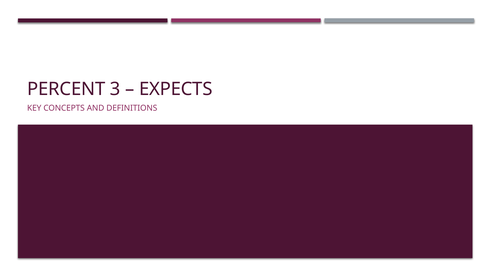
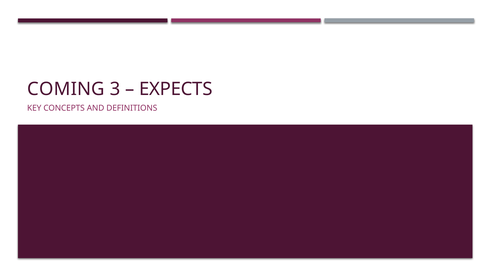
PERCENT: PERCENT -> COMING (66, 89)
